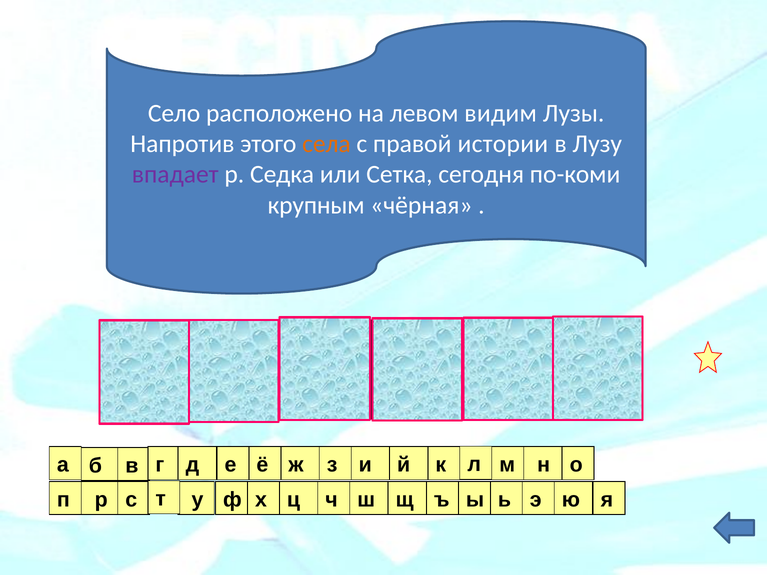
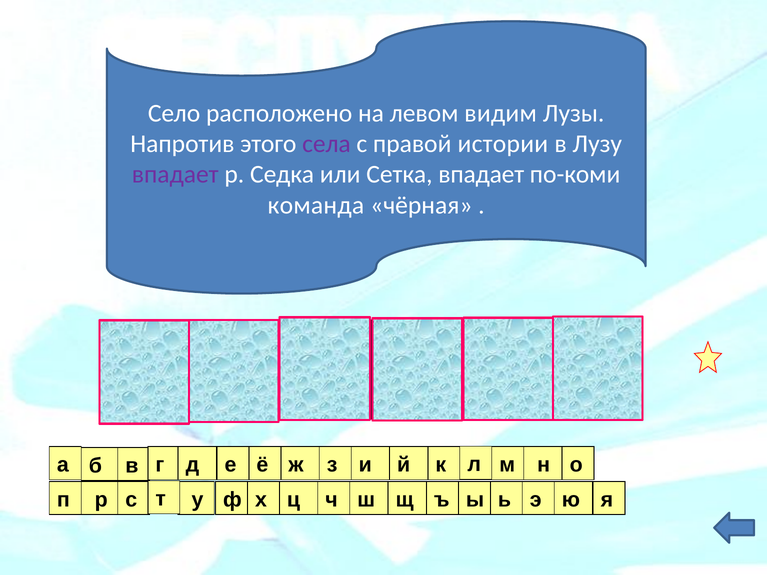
села colour: orange -> purple (326, 144)
Сетка сегодня: сегодня -> впадает (481, 175)
крупным: крупным -> команда (316, 205)
